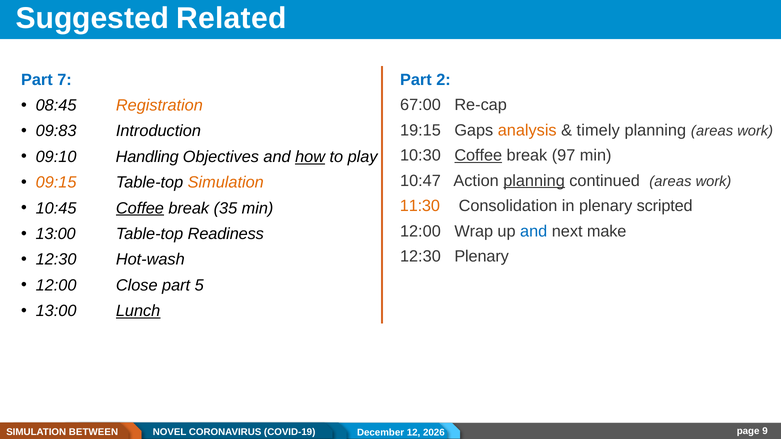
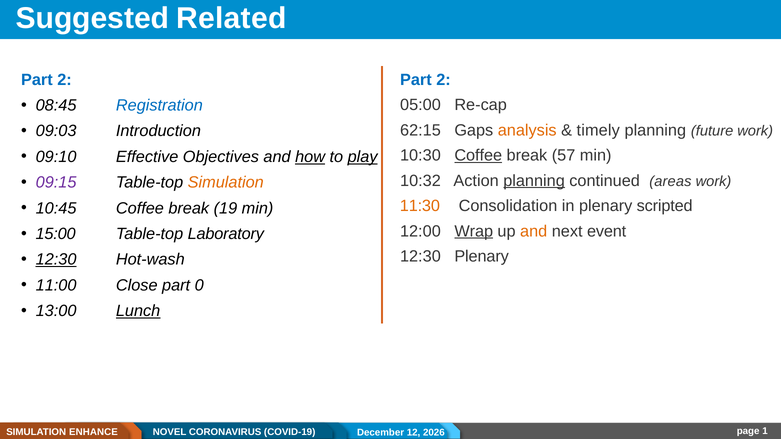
7: 7 -> 2 (65, 80)
Registration colour: orange -> blue (159, 105)
67:00: 67:00 -> 05:00 (420, 105)
19:15: 19:15 -> 62:15 (420, 130)
planning areas: areas -> future (712, 131)
09:83: 09:83 -> 09:03 (56, 131)
97: 97 -> 57 (564, 156)
Handling: Handling -> Effective (147, 157)
play underline: none -> present (363, 157)
10:47: 10:47 -> 10:32 (420, 181)
09:15 colour: orange -> purple (56, 183)
Coffee underline: present -> none (140, 208)
35: 35 -> 19 (225, 208)
Wrap underline: none -> present (474, 231)
and colour: blue -> orange (534, 231)
make: make -> event (607, 231)
13:00: 13:00 -> 15:00 (56, 234)
Readiness: Readiness -> Laboratory (226, 234)
12:30 underline: none -> present (56, 260)
12:00: 12:00 -> 11:00 (56, 285)
5: 5 -> 0 (199, 285)
BETWEEN: BETWEEN -> ENHANCE (93, 432)
9: 9 -> 1 (765, 431)
